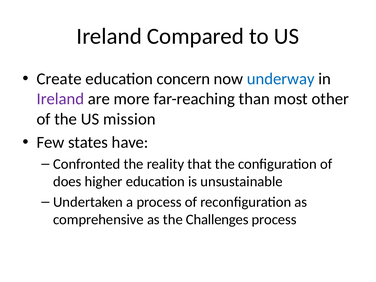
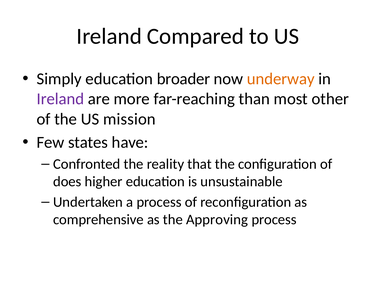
Create: Create -> Simply (59, 79)
concern: concern -> broader (183, 79)
underway colour: blue -> orange (281, 79)
Challenges: Challenges -> Approving (217, 220)
